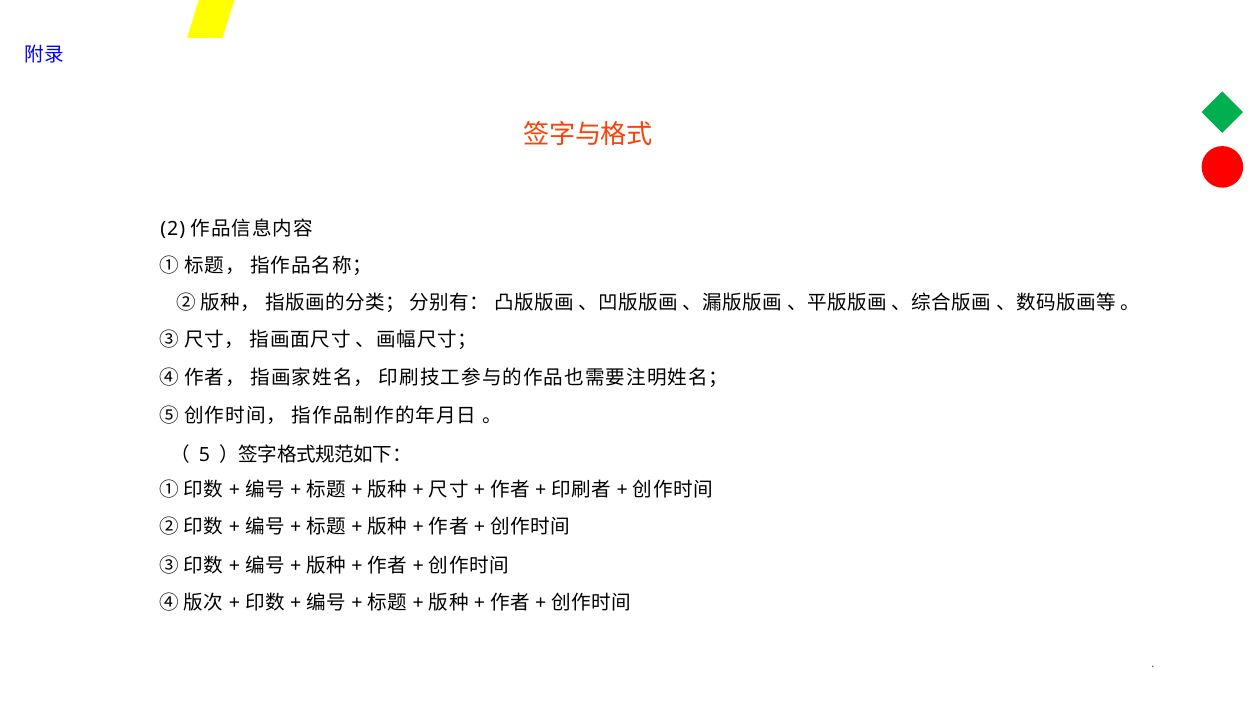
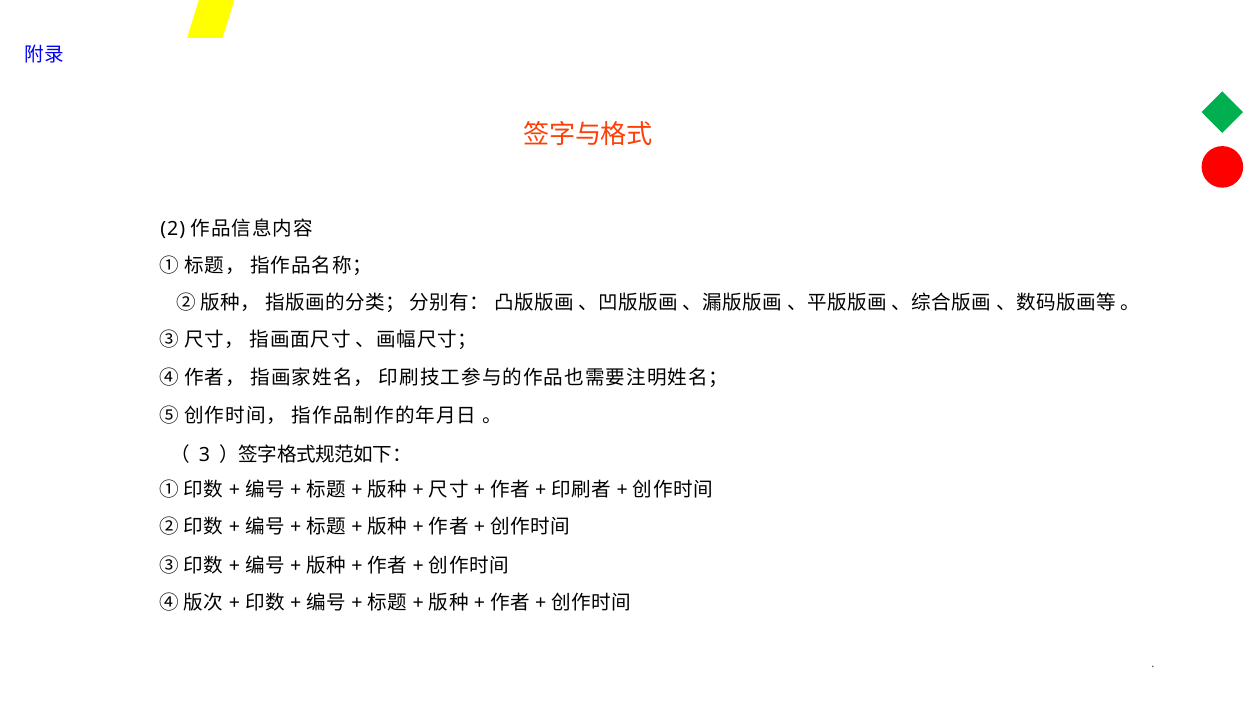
5: 5 -> 3 (205, 455)
